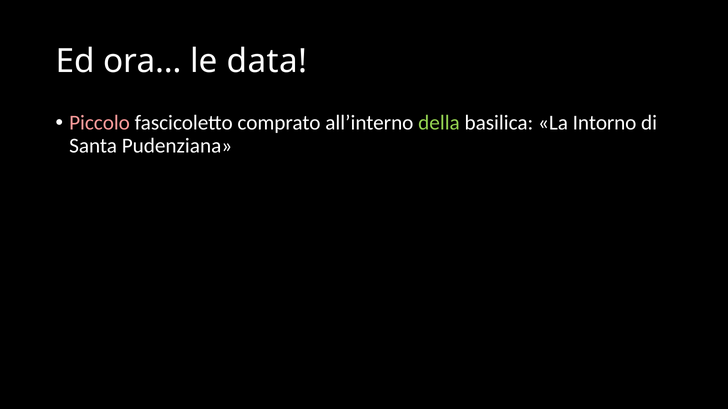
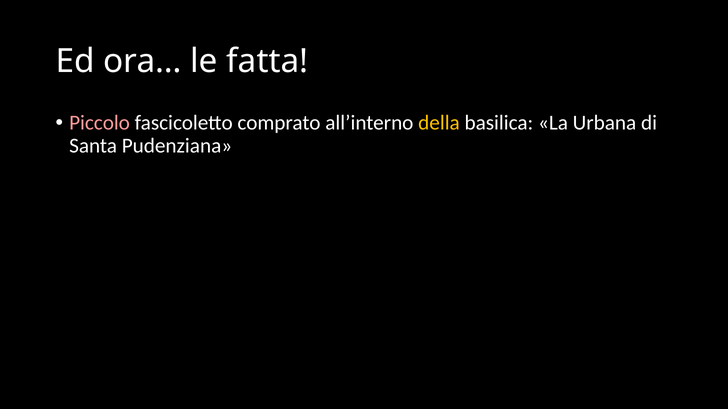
data: data -> fatta (267, 61)
della colour: light green -> yellow (439, 123)
Intorno: Intorno -> Urbana (605, 123)
